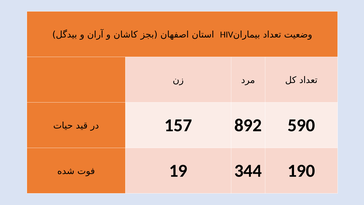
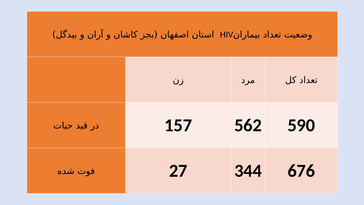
892: 892 -> 562 (248, 125)
19: 19 -> 27 (178, 171)
190: 190 -> 676 (301, 171)
